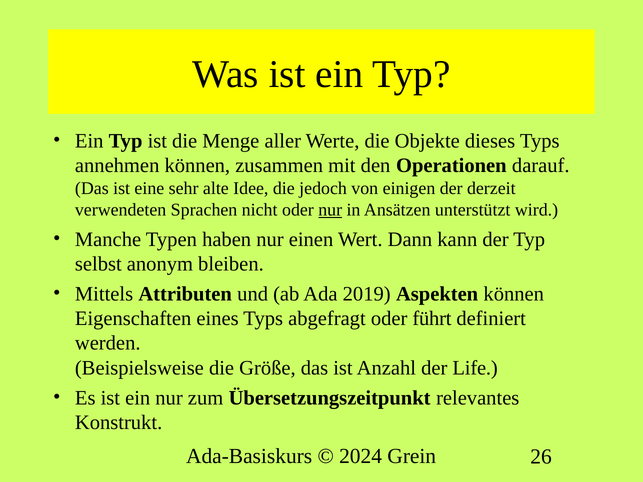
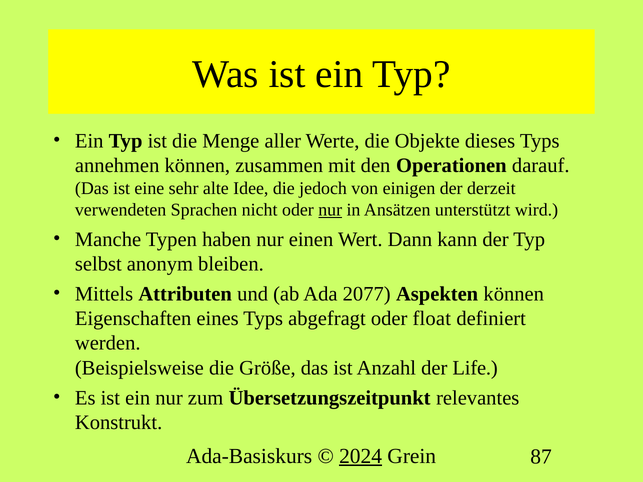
2019: 2019 -> 2077 (367, 294)
führt: führt -> float (432, 319)
2024 underline: none -> present (361, 456)
26: 26 -> 87 (541, 457)
